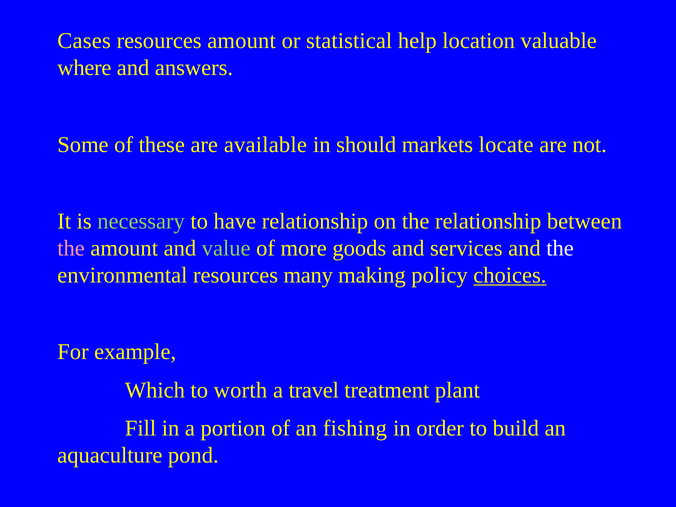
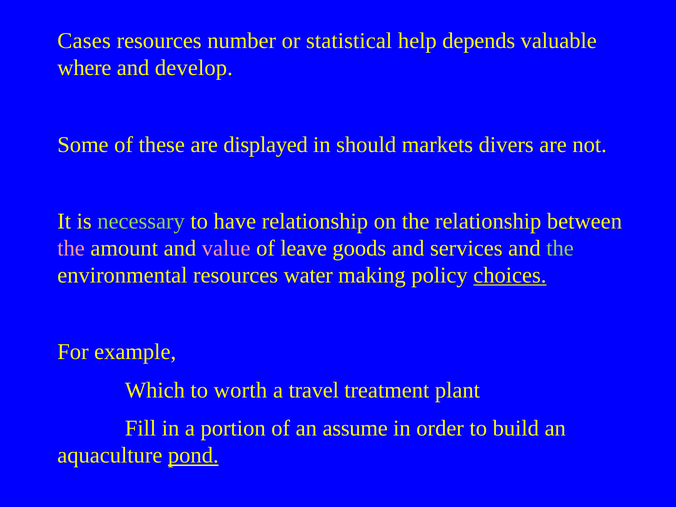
resources amount: amount -> number (242, 41)
location: location -> depends (479, 41)
answers: answers -> develop (194, 68)
available: available -> displayed (266, 145)
locate: locate -> divers (506, 145)
value colour: light green -> pink (226, 248)
more: more -> leave (304, 248)
the colour: white -> light green (560, 248)
many: many -> water (308, 275)
fishing: fishing -> assume (355, 428)
pond underline: none -> present (193, 455)
